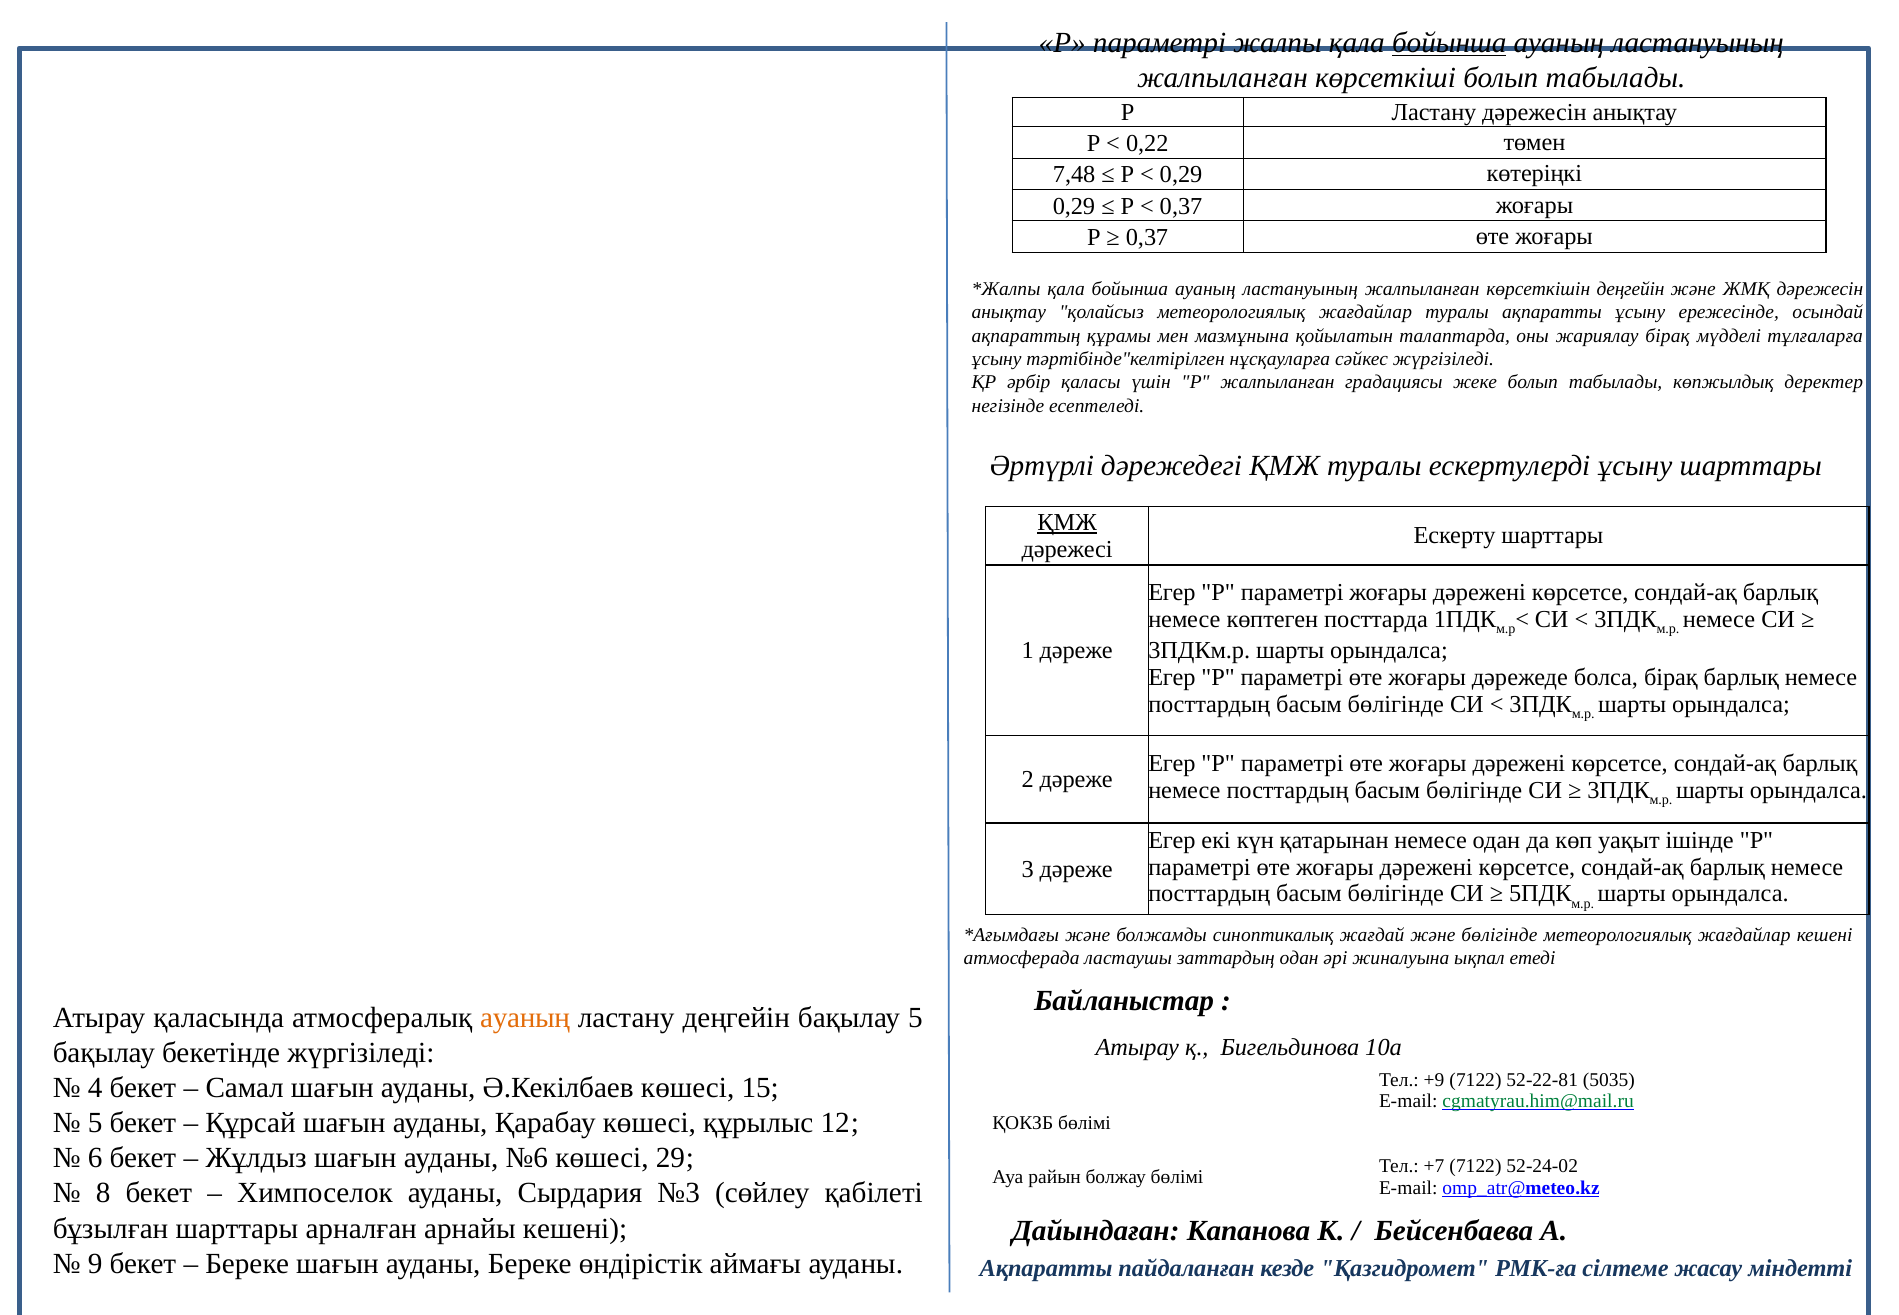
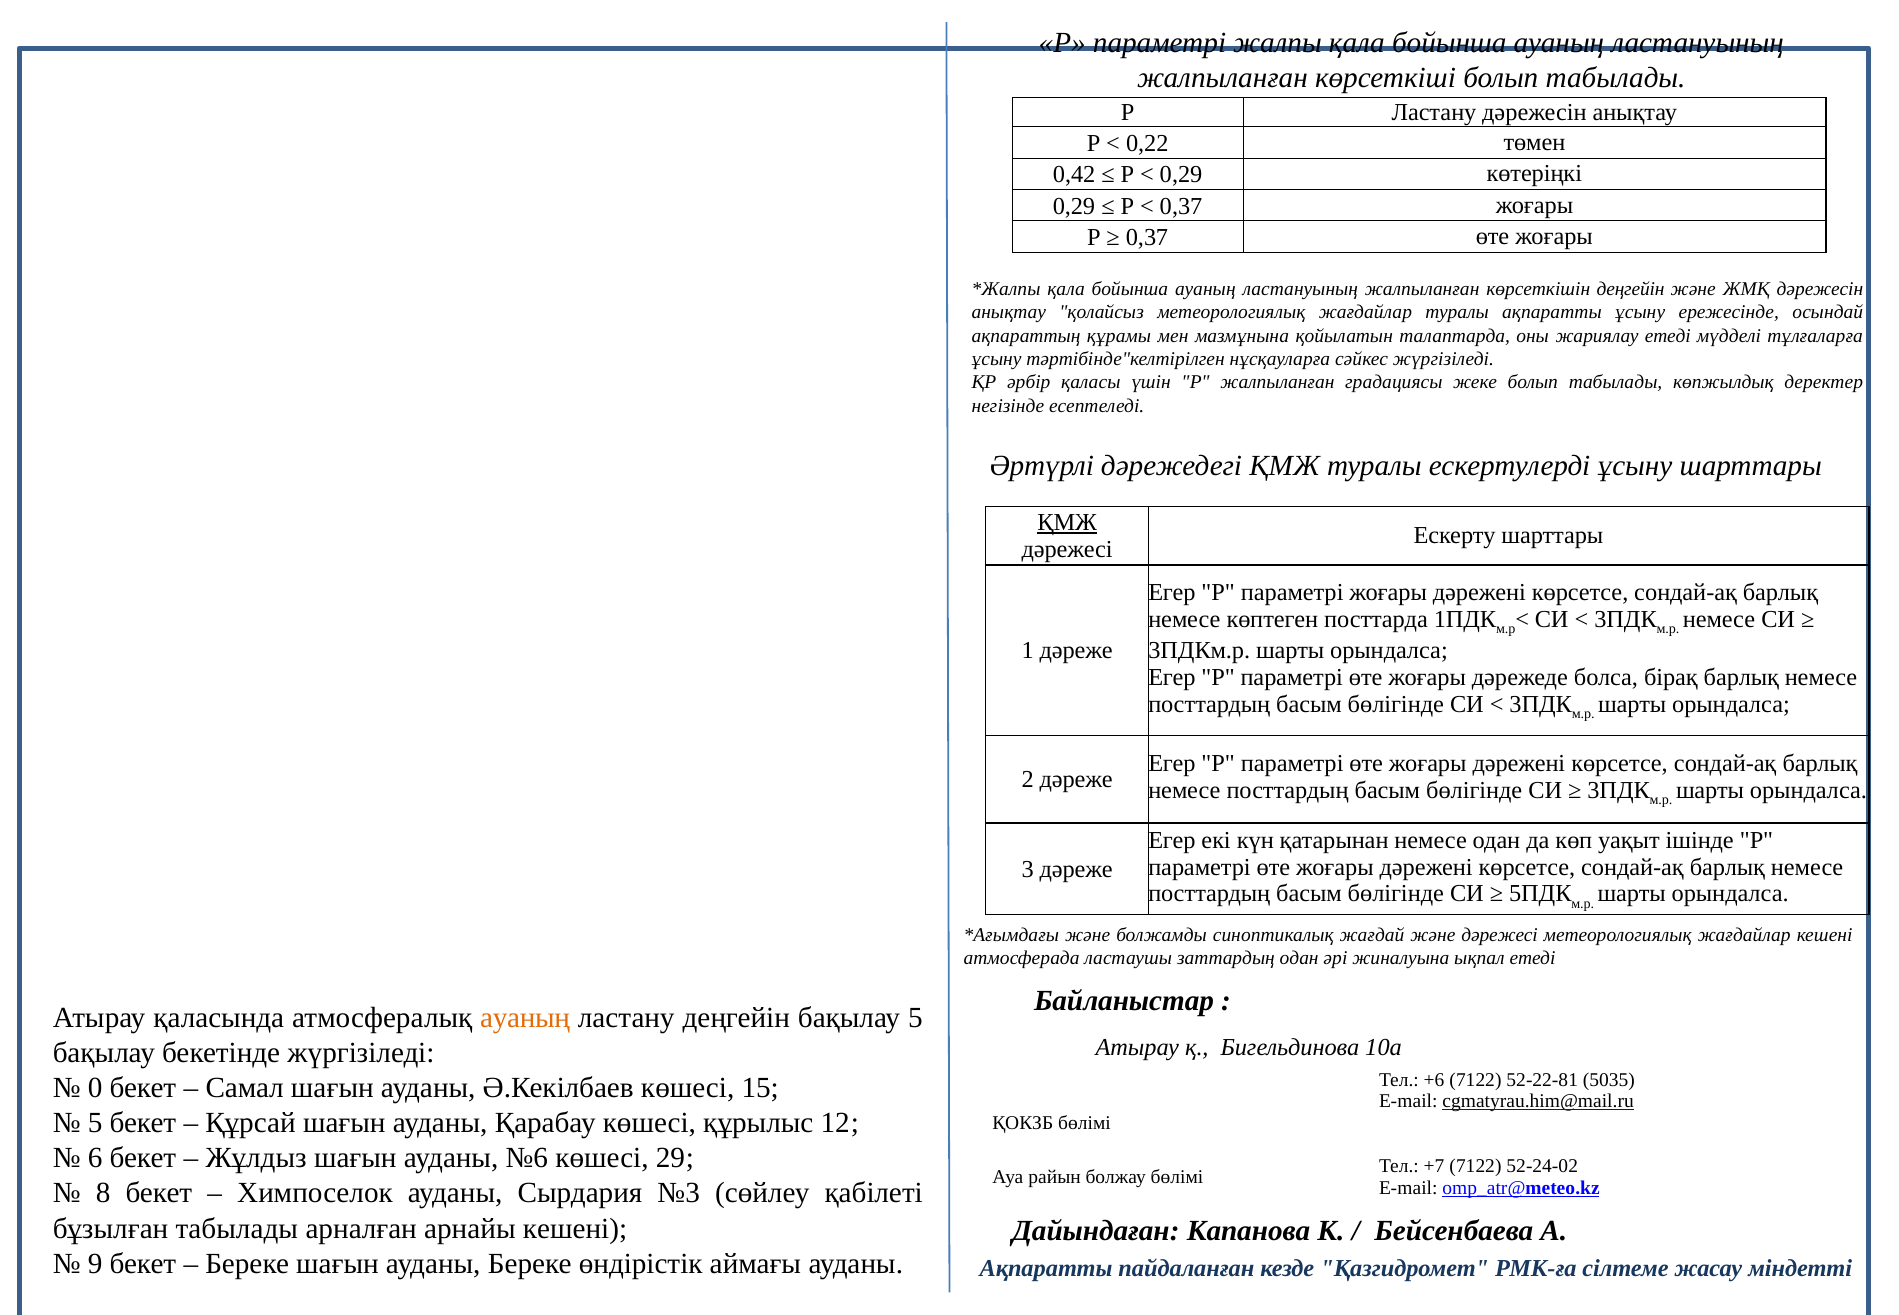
бойынша underline: present -> none (1449, 43)
7,48: 7,48 -> 0,42 (1074, 175)
жариялау бірақ: бірақ -> етеді (1668, 336)
және бөлігінде: бөлігінде -> дәрежесі (1500, 934)
+9: +9 -> +6 (1434, 1079)
4: 4 -> 0 (95, 1088)
cgmatyrau.him@mail.ru colour: green -> black (1538, 1101)
бұзылған шарттары: шарттары -> табылады (237, 1228)
